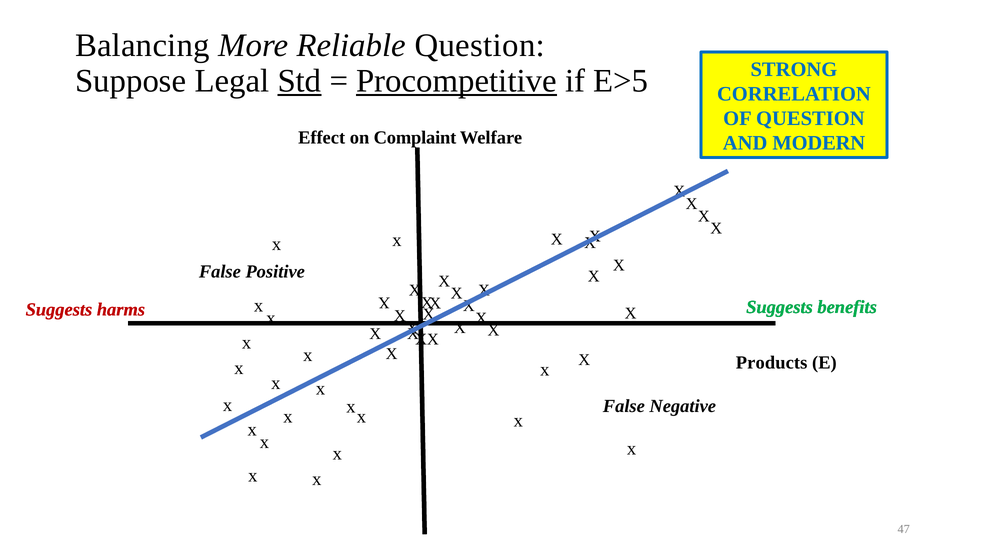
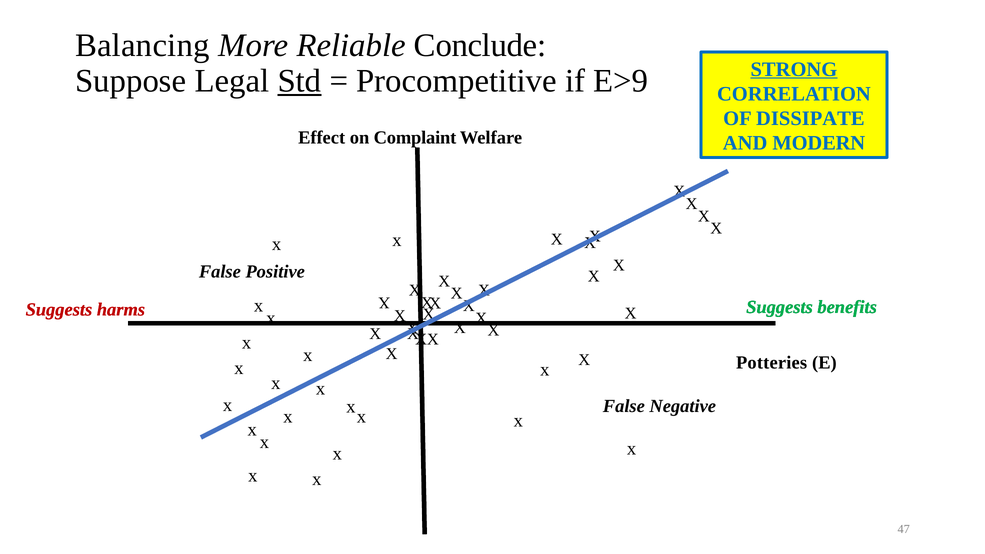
Reliable Question: Question -> Conclude (480, 45)
STRONG underline: none -> present (794, 69)
Procompetitive underline: present -> none (456, 81)
E>5: E>5 -> E>9 (621, 81)
OF QUESTION: QUESTION -> DISSIPATE (810, 119)
Products: Products -> Potteries (772, 363)
